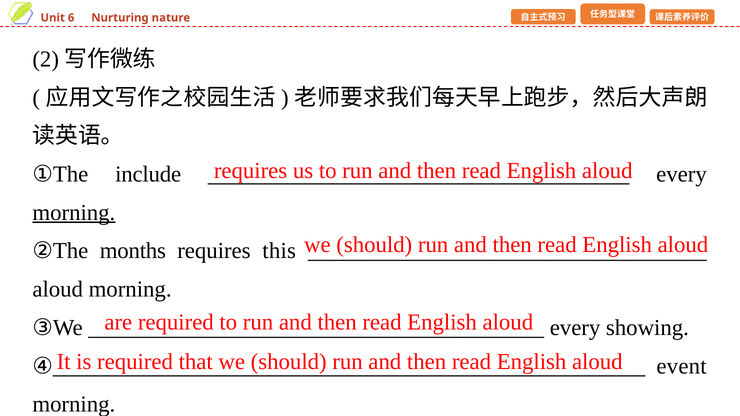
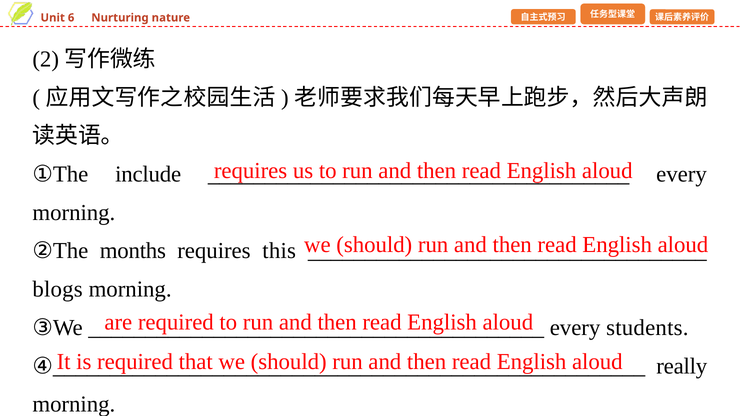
morning underline: present -> none (74, 213)
aloud: aloud -> blogs (58, 289)
showing: showing -> students (647, 328)
event: event -> really (682, 366)
